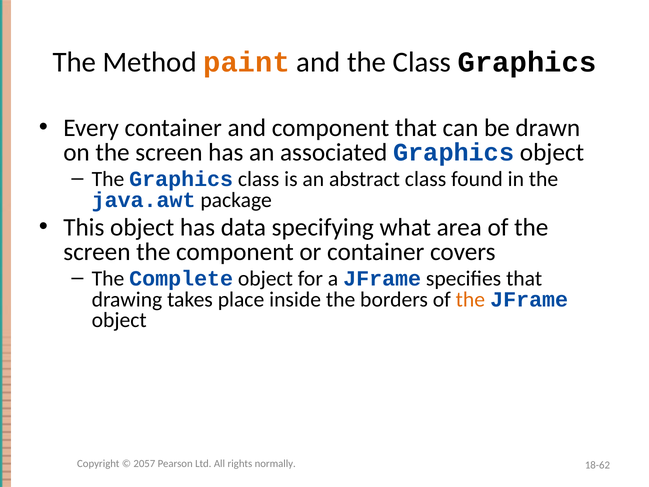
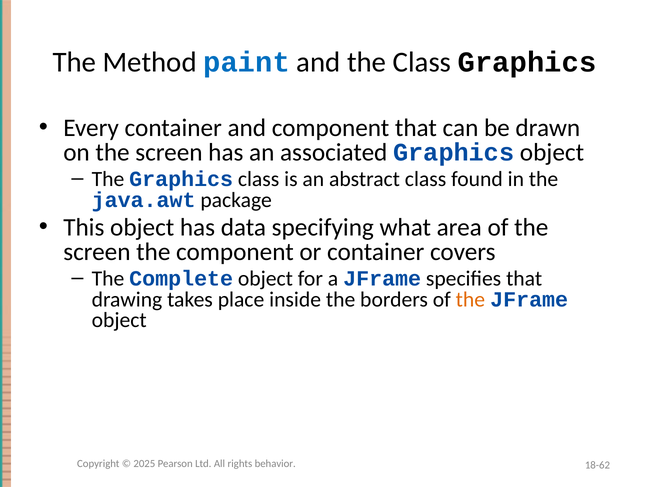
paint colour: orange -> blue (247, 62)
2057: 2057 -> 2025 (144, 464)
normally: normally -> behavior (275, 464)
